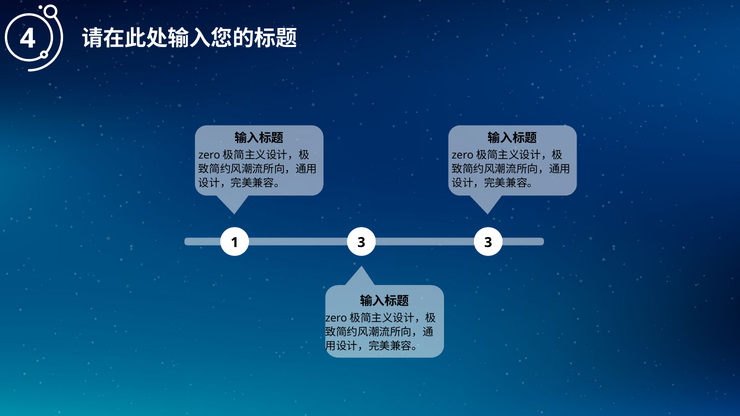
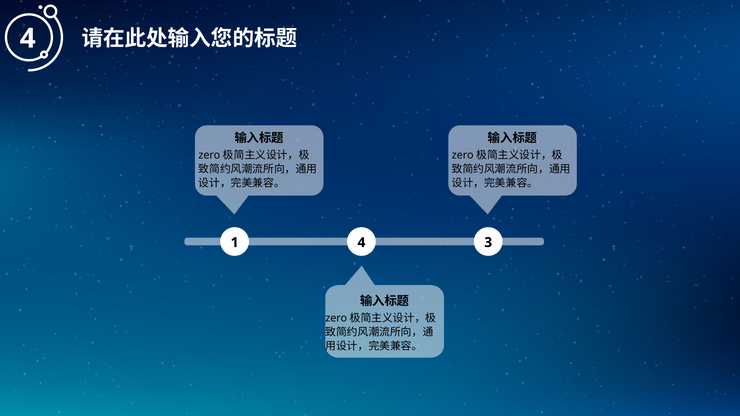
1 3: 3 -> 4 (361, 243)
